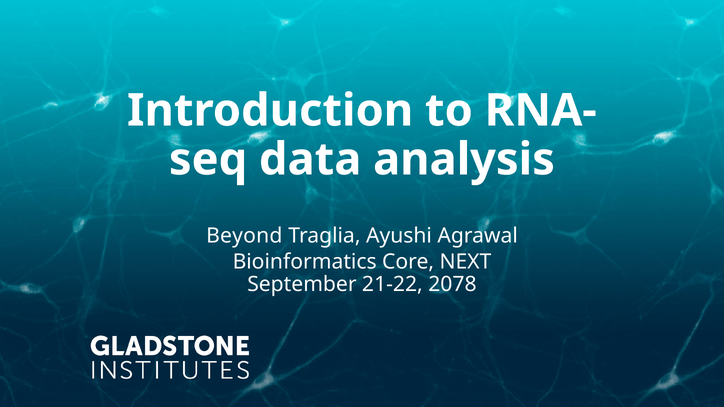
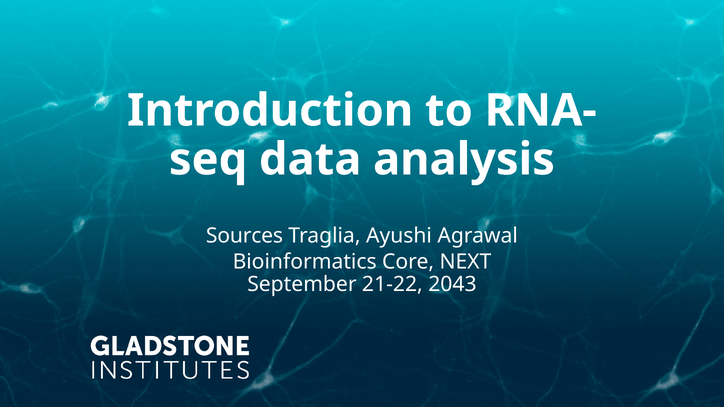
Beyond: Beyond -> Sources (245, 236)
2078: 2078 -> 2043 (452, 284)
